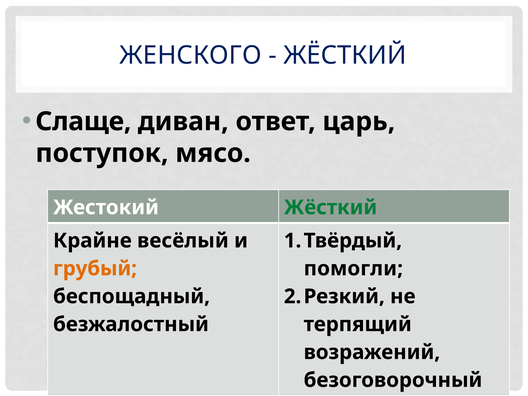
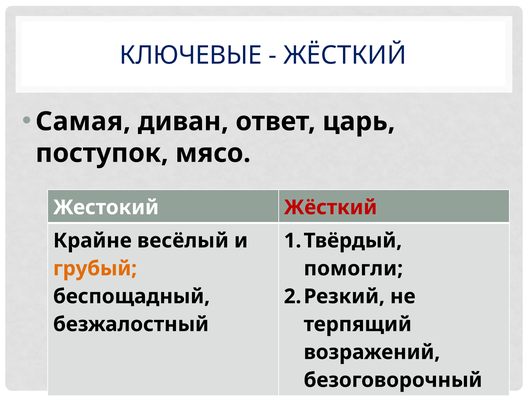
ЖЕНСКОГО: ЖЕНСКОГО -> КЛЮЧЕВЫЕ (191, 55)
Слаще: Слаще -> Самая (83, 122)
Жёсткий colour: green -> red (331, 207)
